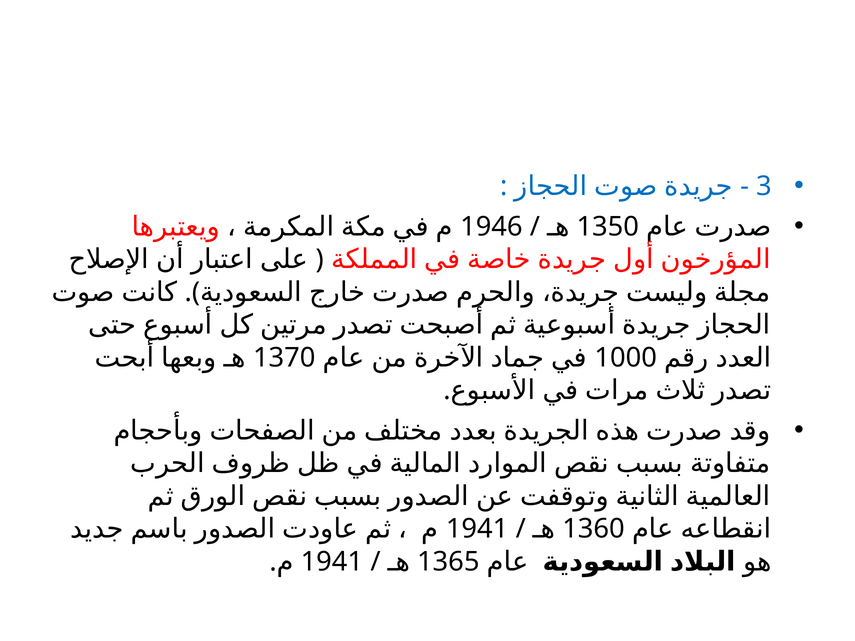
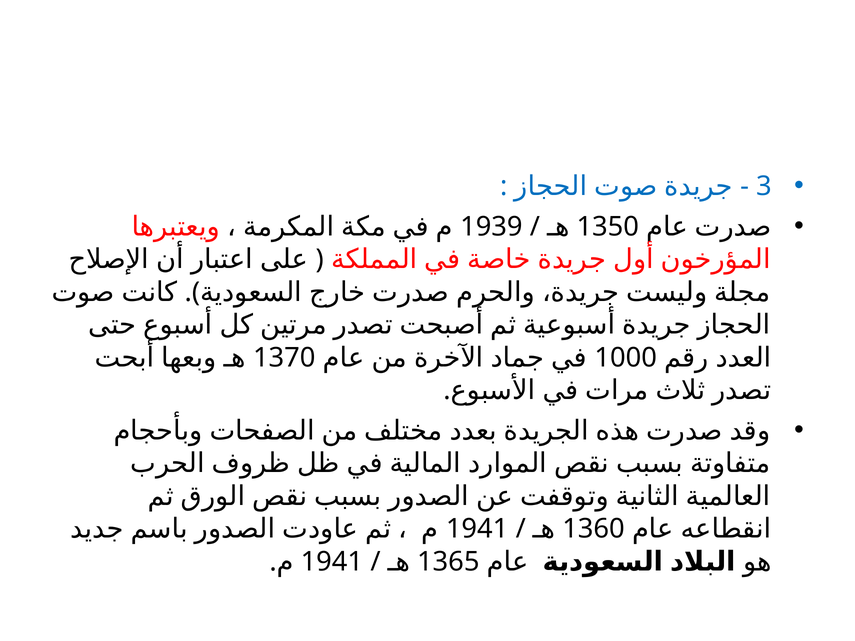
1946: 1946 -> 1939 (491, 227)
